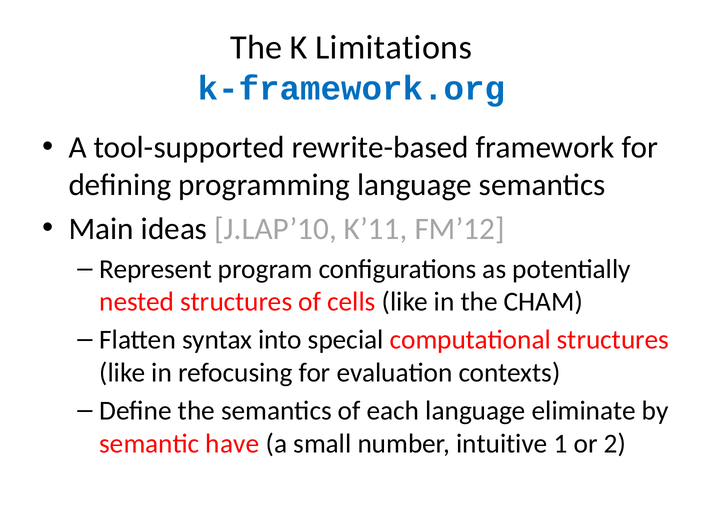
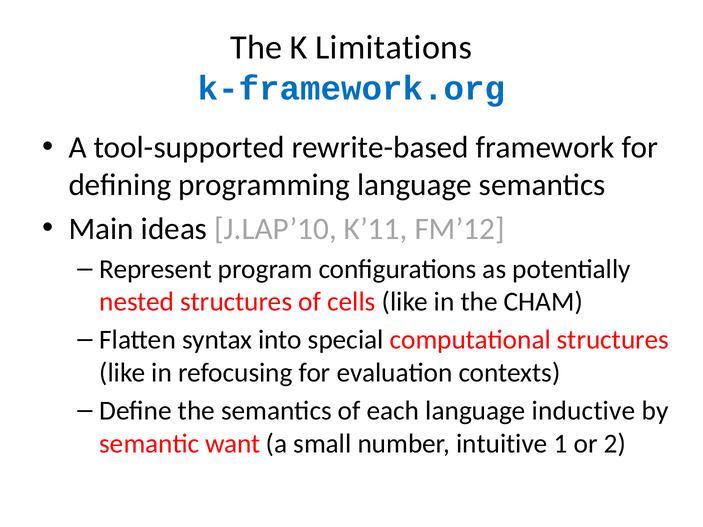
eliminate: eliminate -> inductive (584, 411)
have: have -> want (233, 444)
